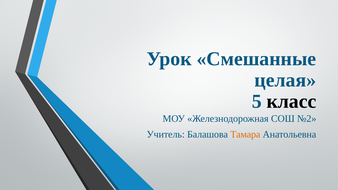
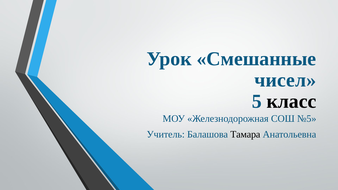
целая: целая -> чисел (285, 80)
№2: №2 -> №5 (307, 119)
Тамара colour: orange -> black (245, 135)
